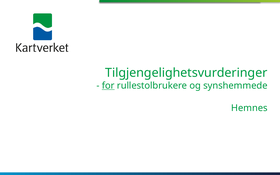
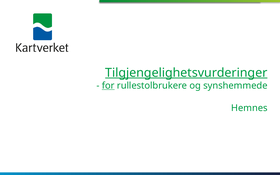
Tilgjengelighetsvurderinger underline: none -> present (186, 73)
